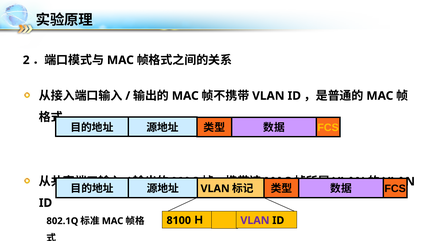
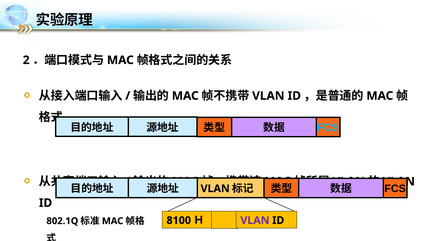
FCS colour: yellow -> light blue (328, 128)
